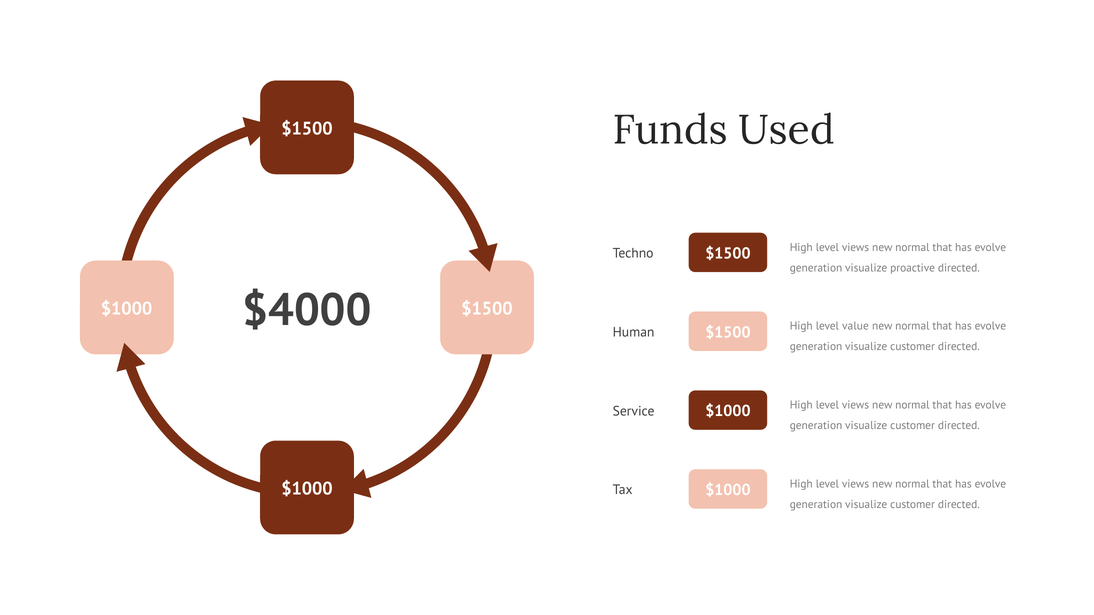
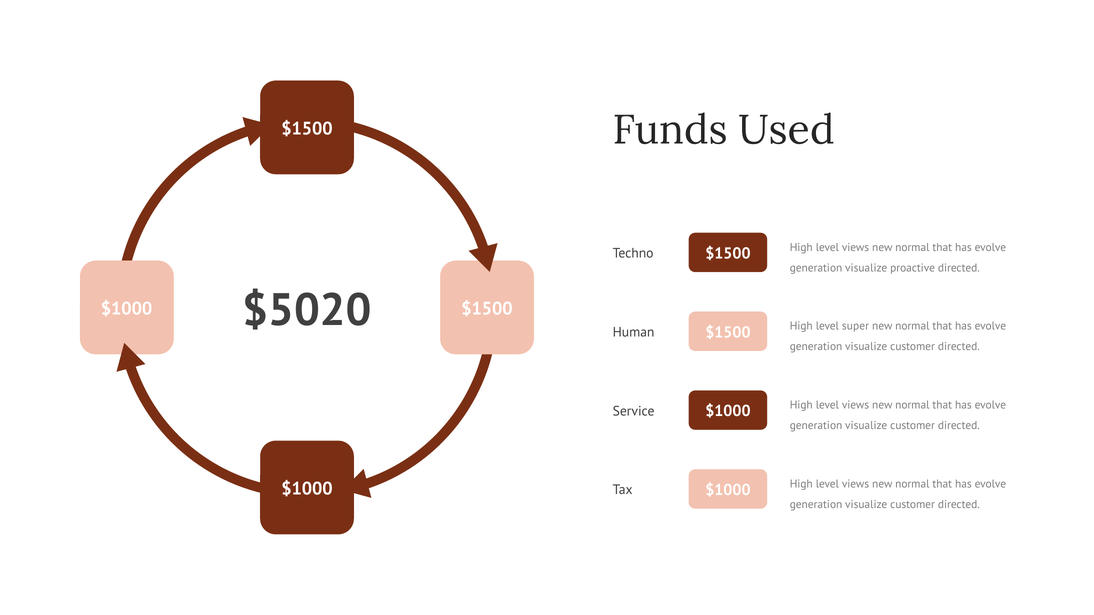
$4000: $4000 -> $5020 (307, 311)
value: value -> super (855, 326)
